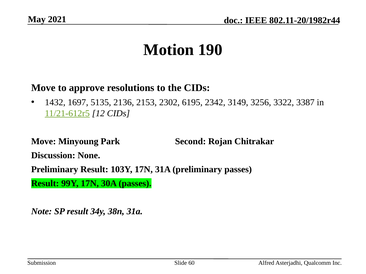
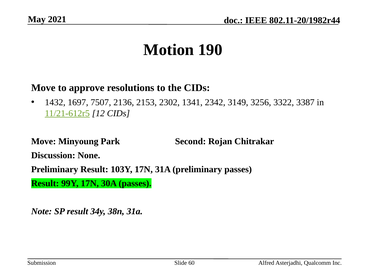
5135: 5135 -> 7507 (101, 103)
6195: 6195 -> 1341 (192, 103)
